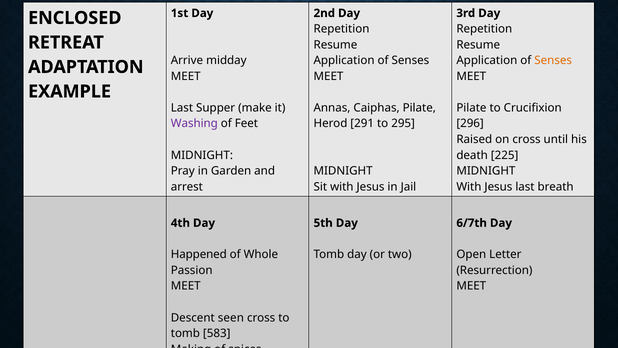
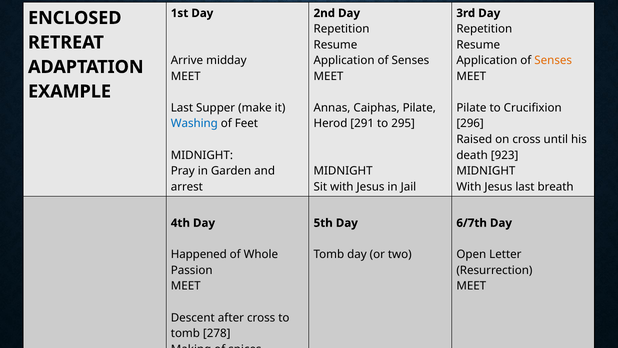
Washing colour: purple -> blue (194, 124)
225: 225 -> 923 (505, 155)
seen: seen -> after (231, 317)
583: 583 -> 278 (217, 333)
